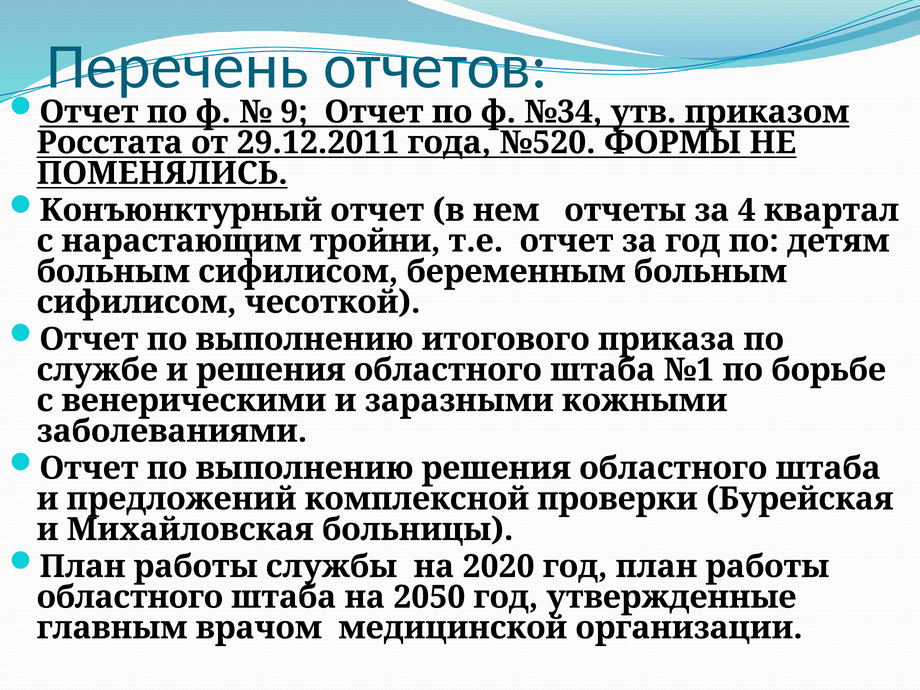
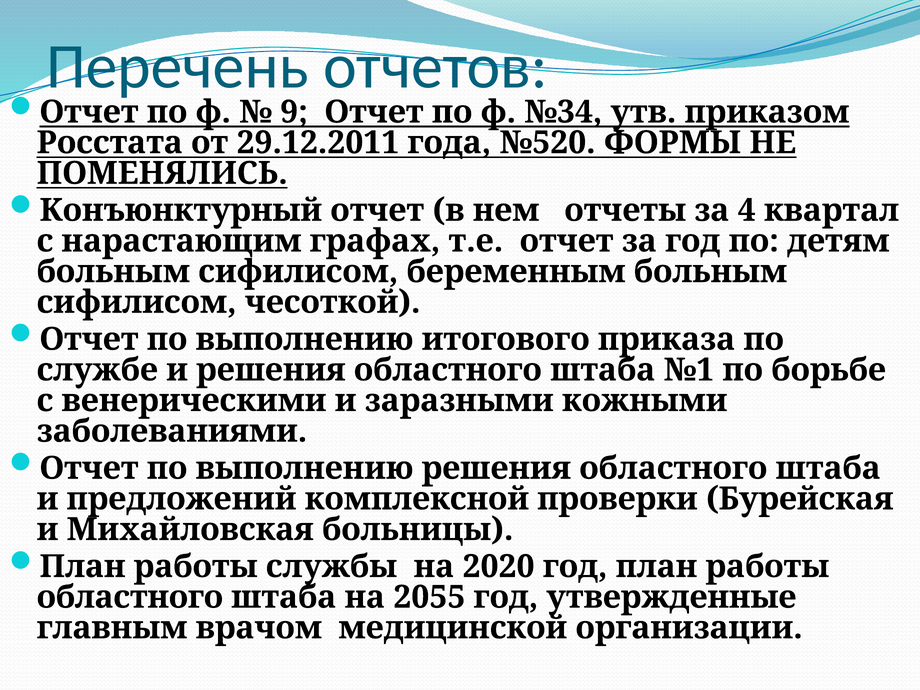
тройни: тройни -> графах (375, 241)
2050: 2050 -> 2055 (429, 597)
